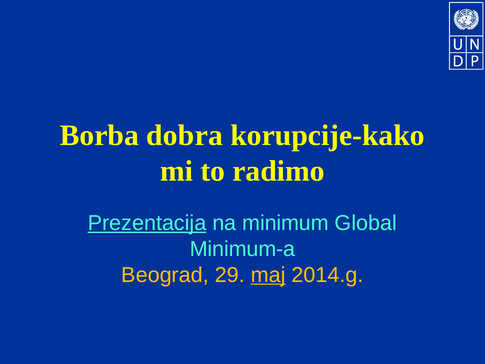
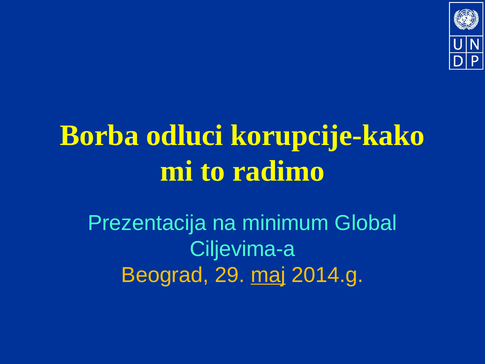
dobra: dobra -> odluci (185, 135)
Prezentacija underline: present -> none (147, 223)
Minimum-a: Minimum-a -> Ciljevima-a (243, 249)
